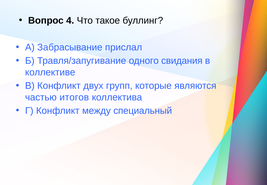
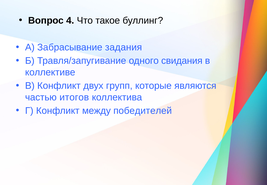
прислал: прислал -> задания (124, 47)
специальный: специальный -> победителей (143, 111)
